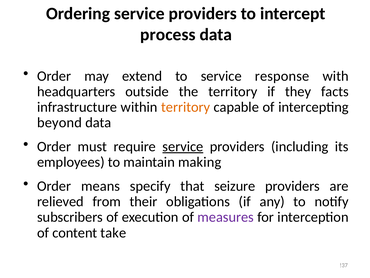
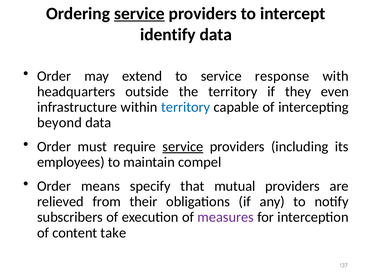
service underline: none -> present (139, 14)
process: process -> identify (168, 34)
facts: facts -> even (335, 91)
territory colour: orange -> blue (186, 107)
making: making -> compel (200, 162)
seizure: seizure -> mutual (235, 186)
